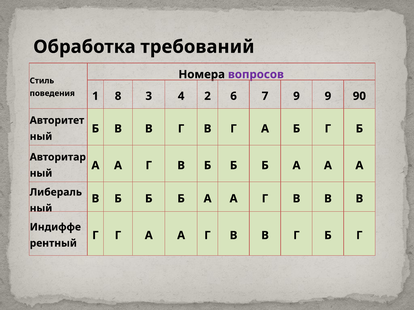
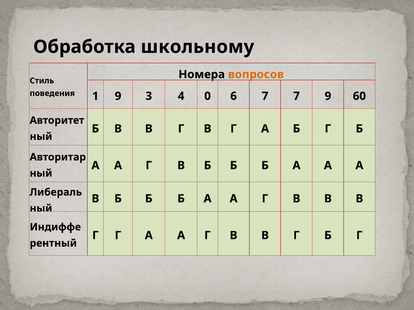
требований: требований -> школьному (197, 47)
вопросов colour: purple -> orange (256, 75)
1 8: 8 -> 9 (118, 96)
2: 2 -> 0 (208, 96)
7 9: 9 -> 7 (296, 96)
90: 90 -> 60 (359, 96)
